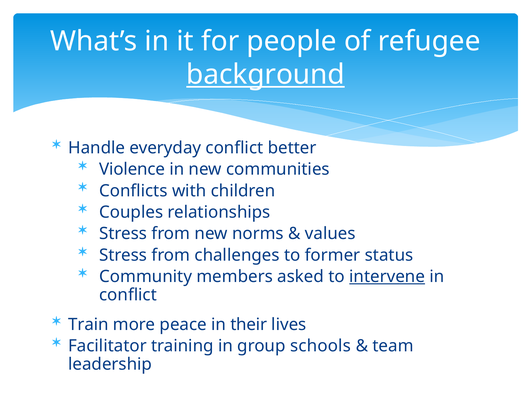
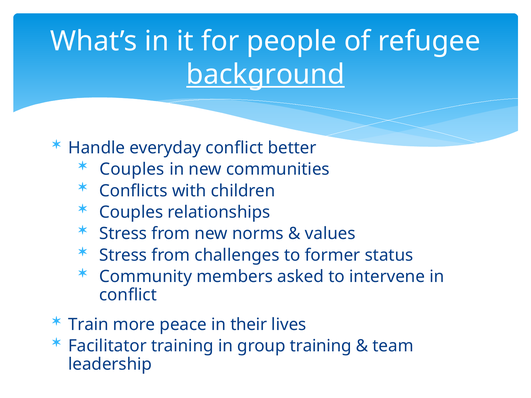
Violence: Violence -> Couples (132, 169)
intervene underline: present -> none (387, 277)
group schools: schools -> training (321, 346)
